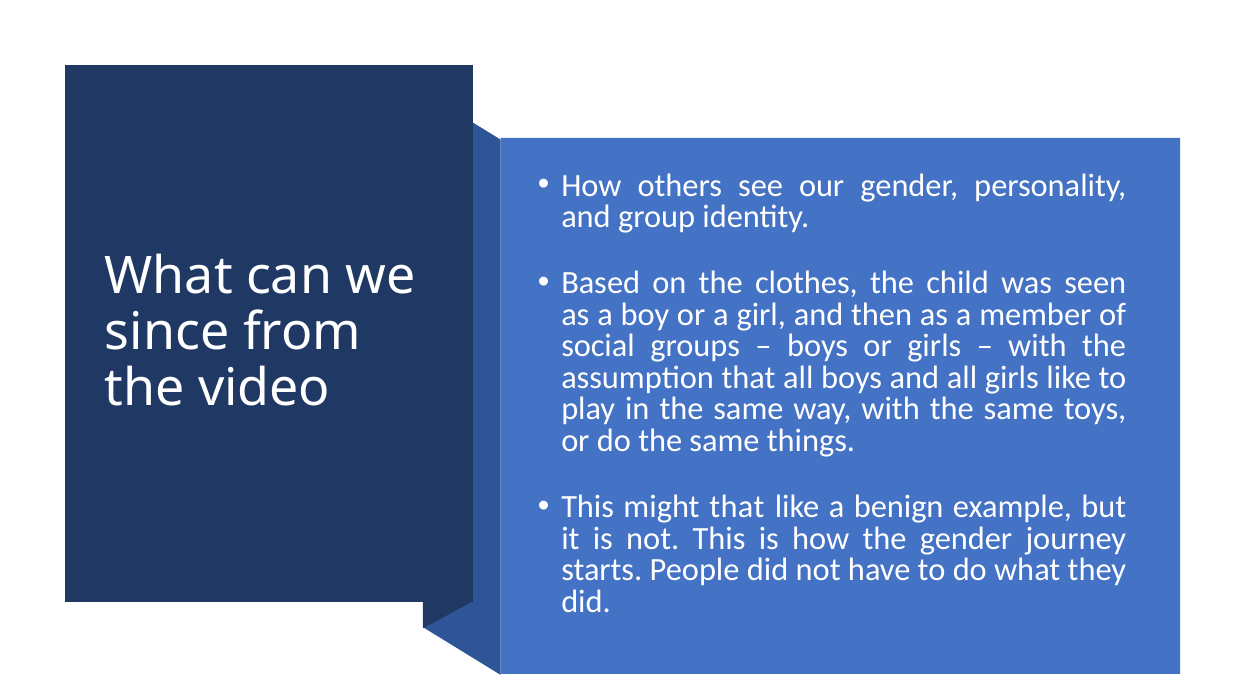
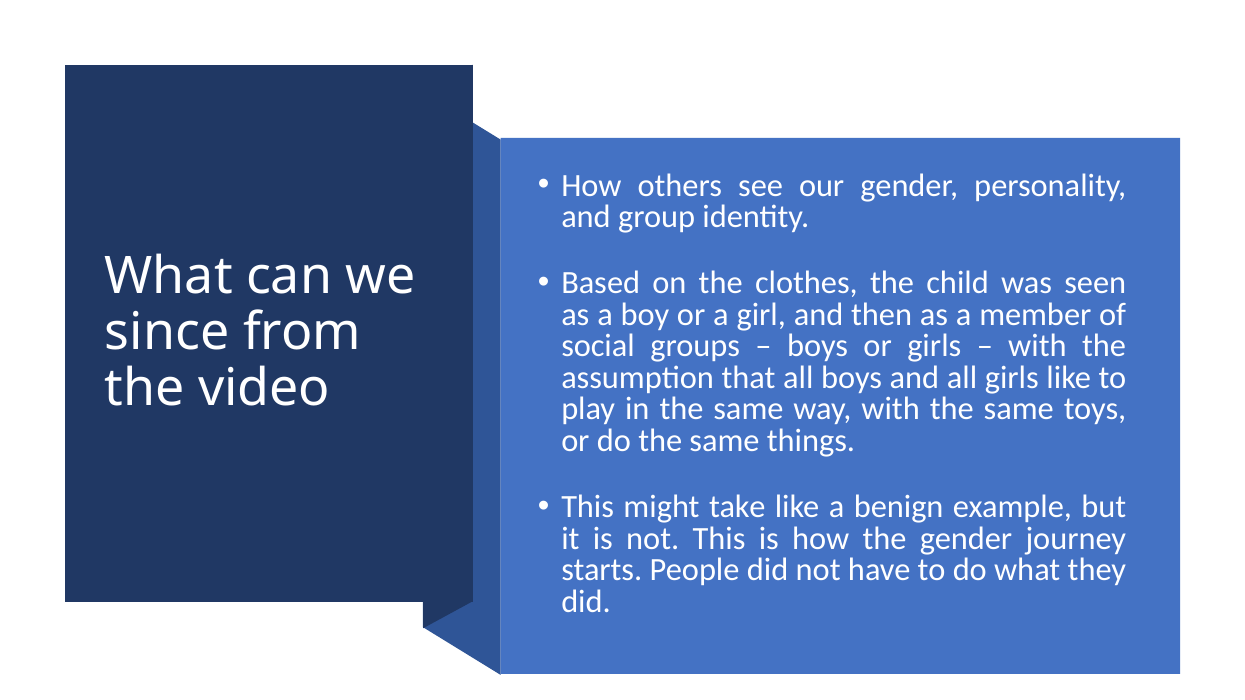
might that: that -> take (737, 507)
